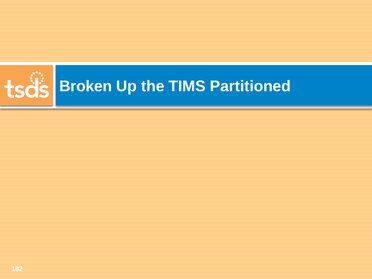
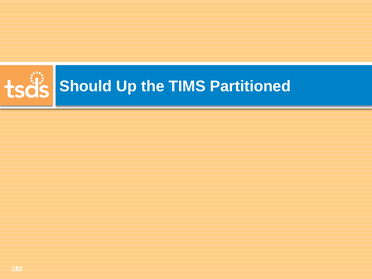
Broken: Broken -> Should (86, 86)
